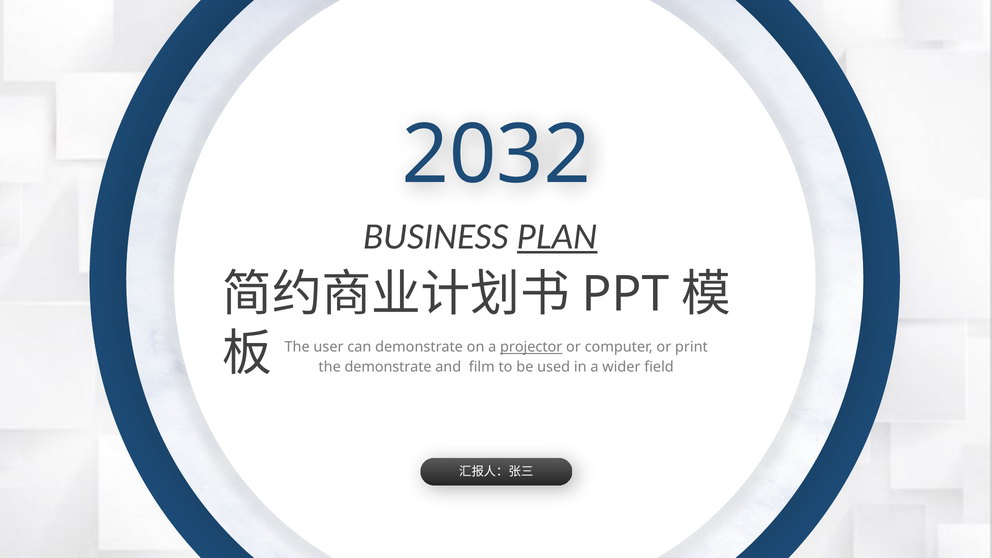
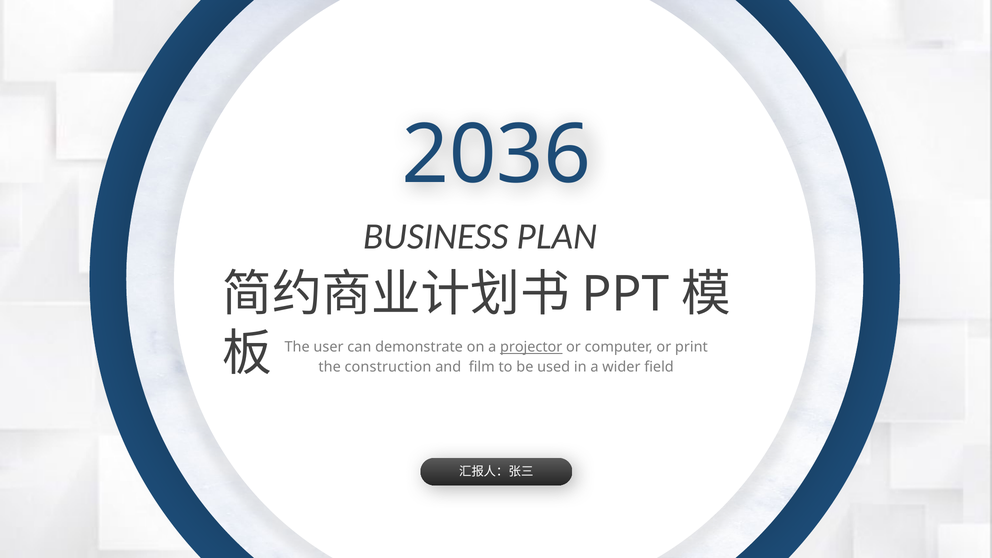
2032: 2032 -> 2036 (496, 155)
PLAN underline: present -> none (557, 236)
the demonstrate: demonstrate -> construction (388, 367)
